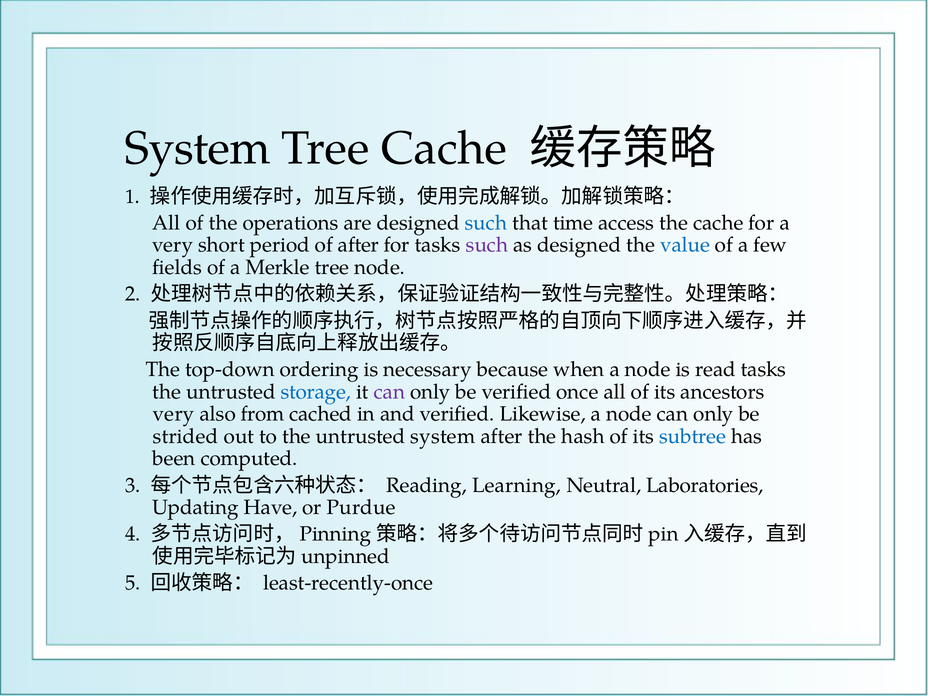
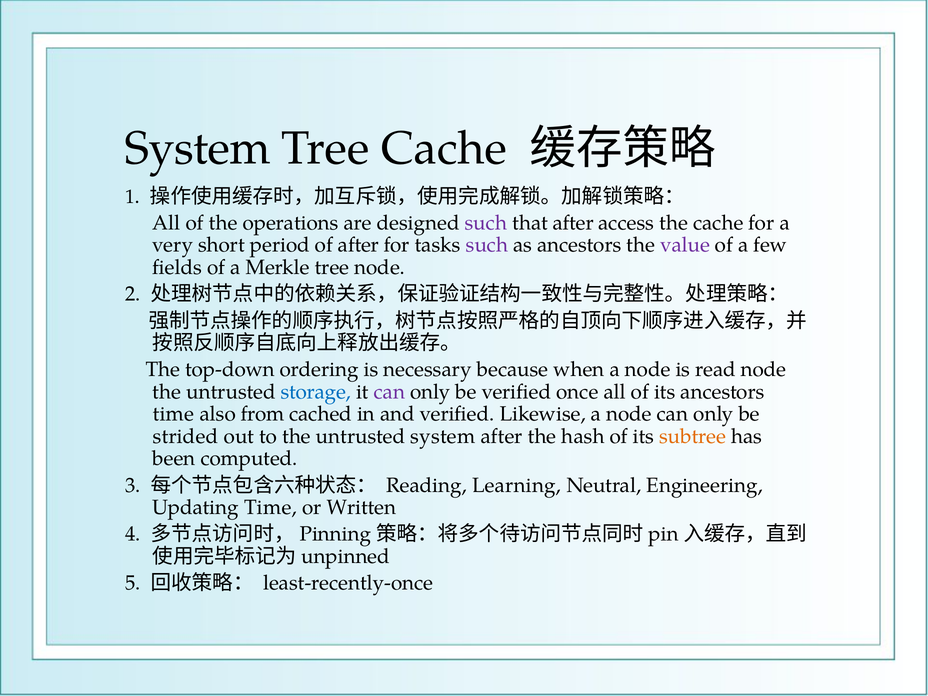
such colour: blue -> purple (486, 223)
that time: time -> after (573, 223)
as designed: designed -> ancestors (579, 245)
value colour: blue -> purple (685, 245)
read tasks: tasks -> node (763, 370)
very: very -> time (173, 414)
subtree colour: blue -> orange (693, 436)
Laboratories: Laboratories -> Engineering (705, 485)
Updating Have: Have -> Time (270, 507)
Purdue: Purdue -> Written (361, 507)
